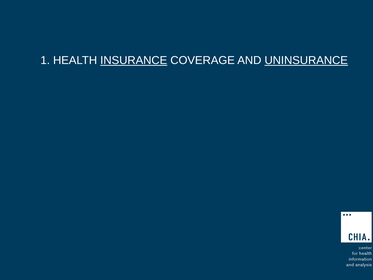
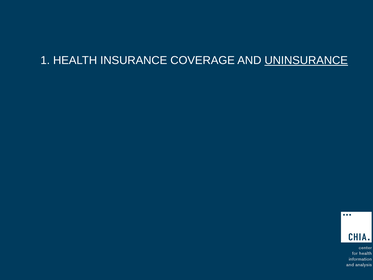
INSURANCE underline: present -> none (134, 60)
